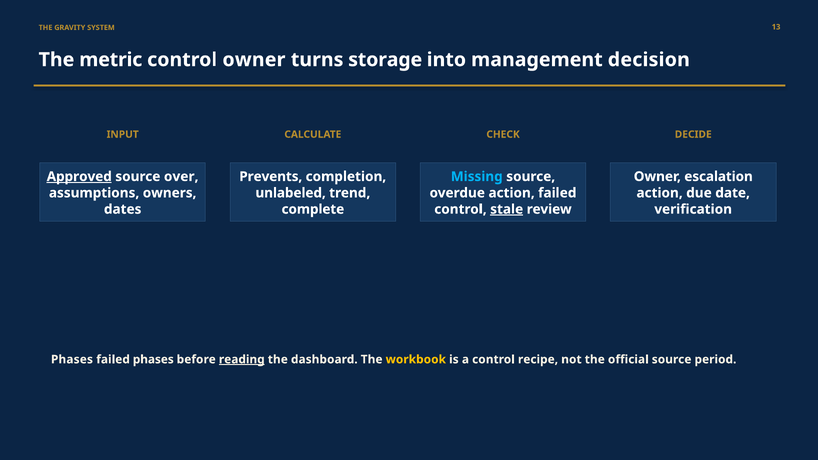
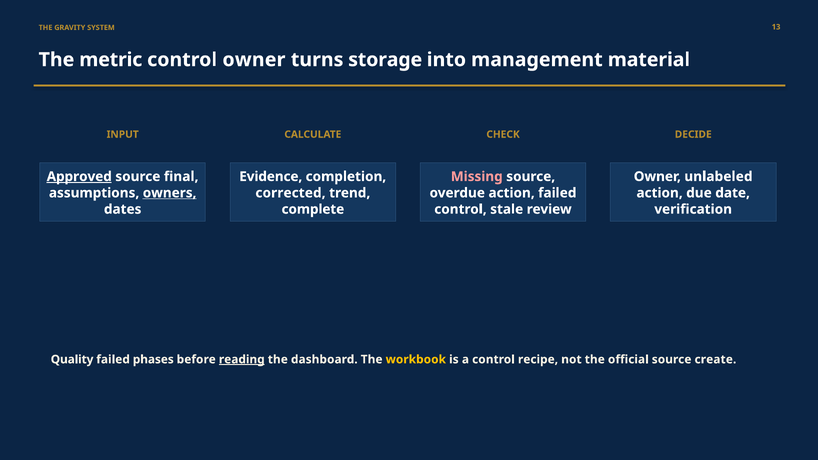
decision: decision -> material (649, 60)
over: over -> final (181, 177)
Prevents: Prevents -> Evidence (271, 177)
Missing colour: light blue -> pink (477, 177)
escalation: escalation -> unlabeled (718, 177)
owners underline: none -> present (170, 193)
unlabeled: unlabeled -> corrected (290, 193)
stale underline: present -> none (507, 209)
Phases: Phases -> Quality (72, 360)
period: period -> create (715, 360)
